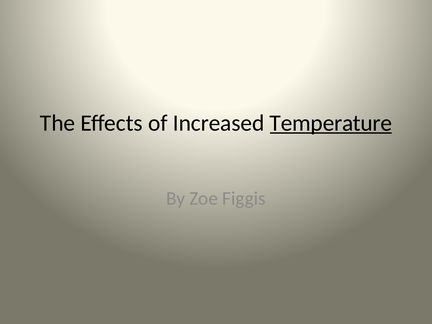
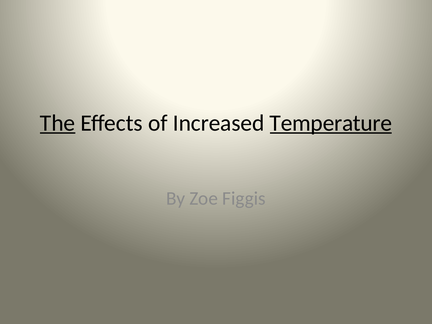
The underline: none -> present (58, 123)
